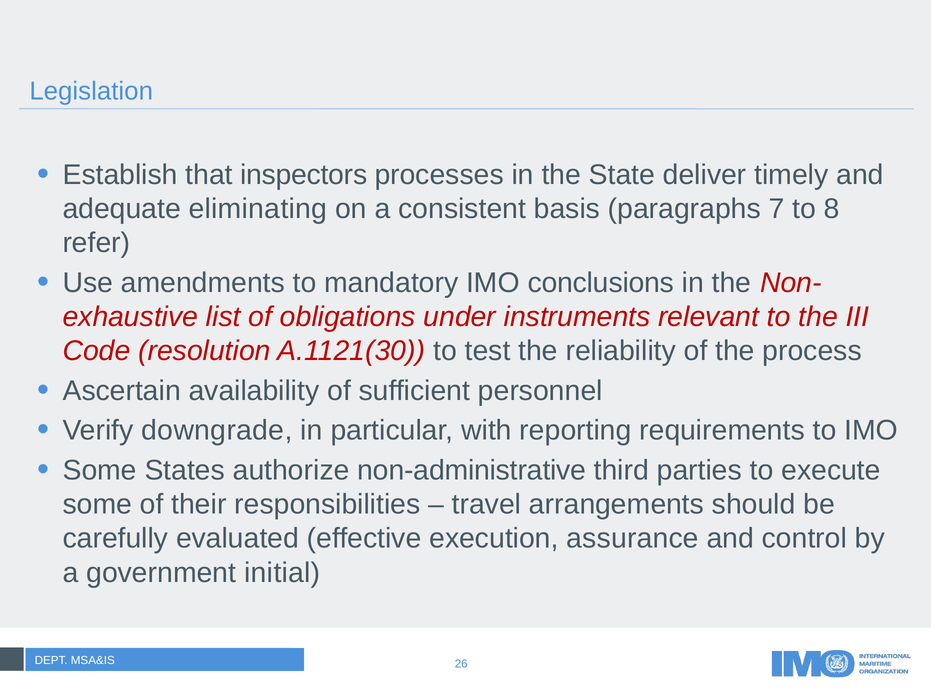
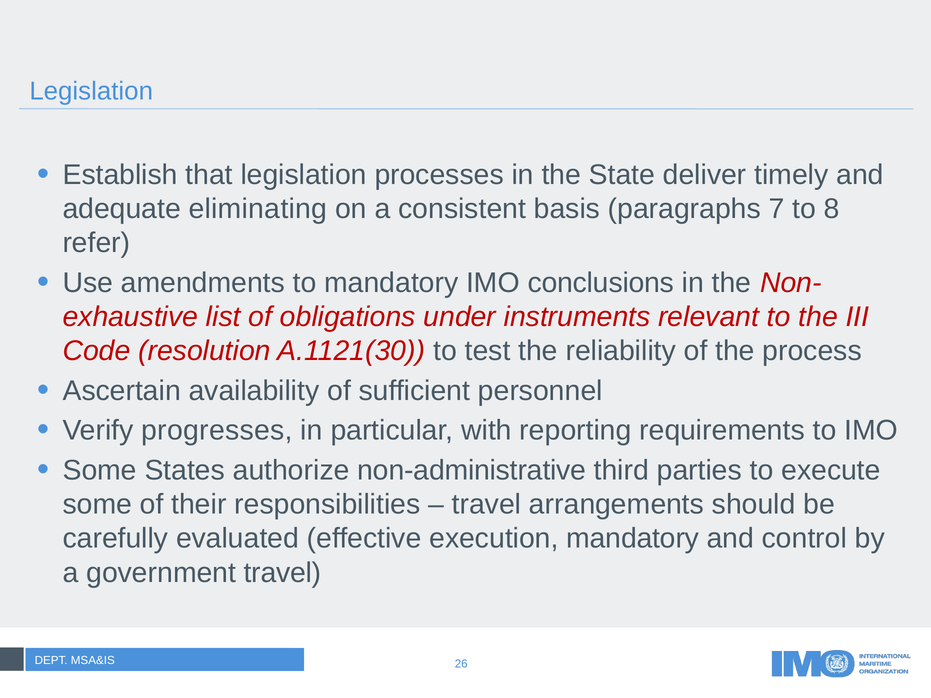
that inspectors: inspectors -> legislation (304, 175)
downgrade: downgrade -> progresses (217, 431)
execution assurance: assurance -> mandatory (633, 539)
government initial: initial -> travel (283, 573)
